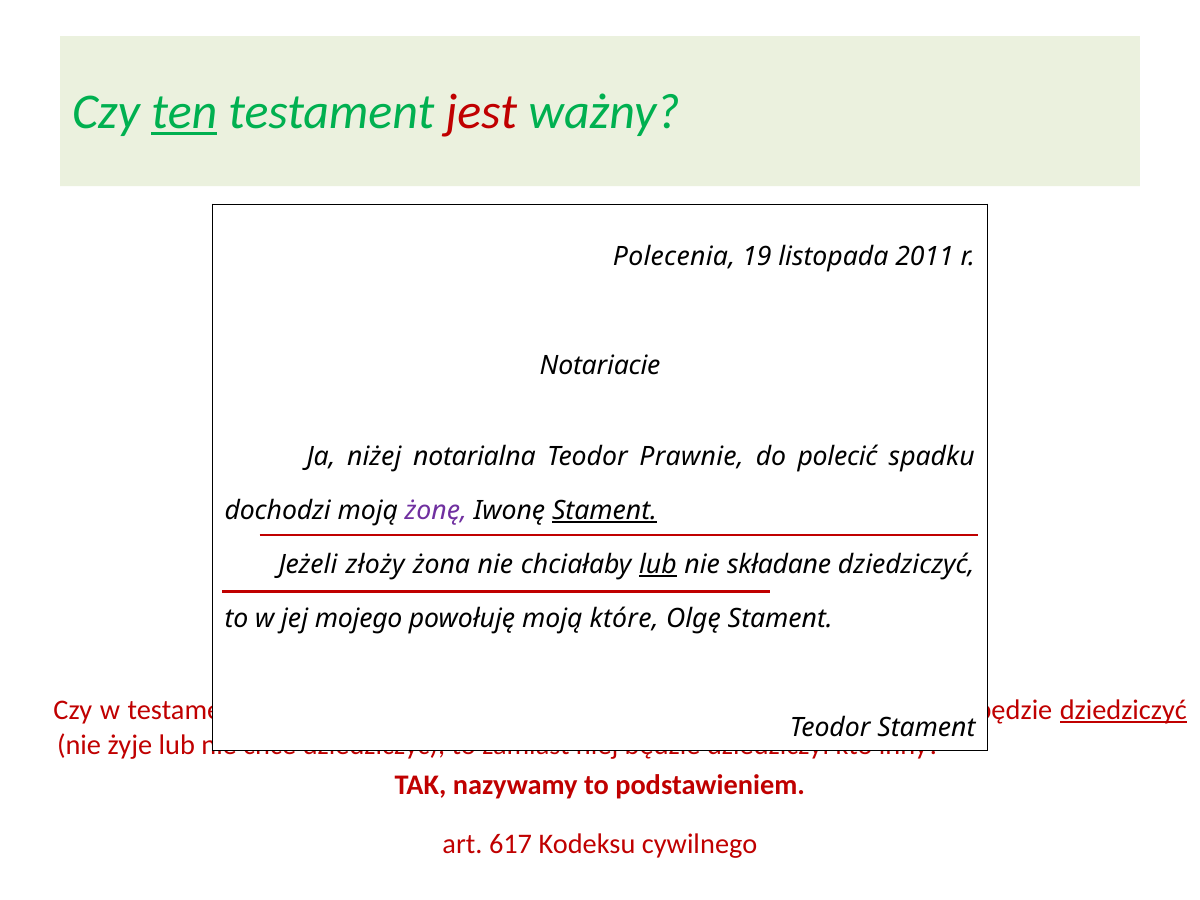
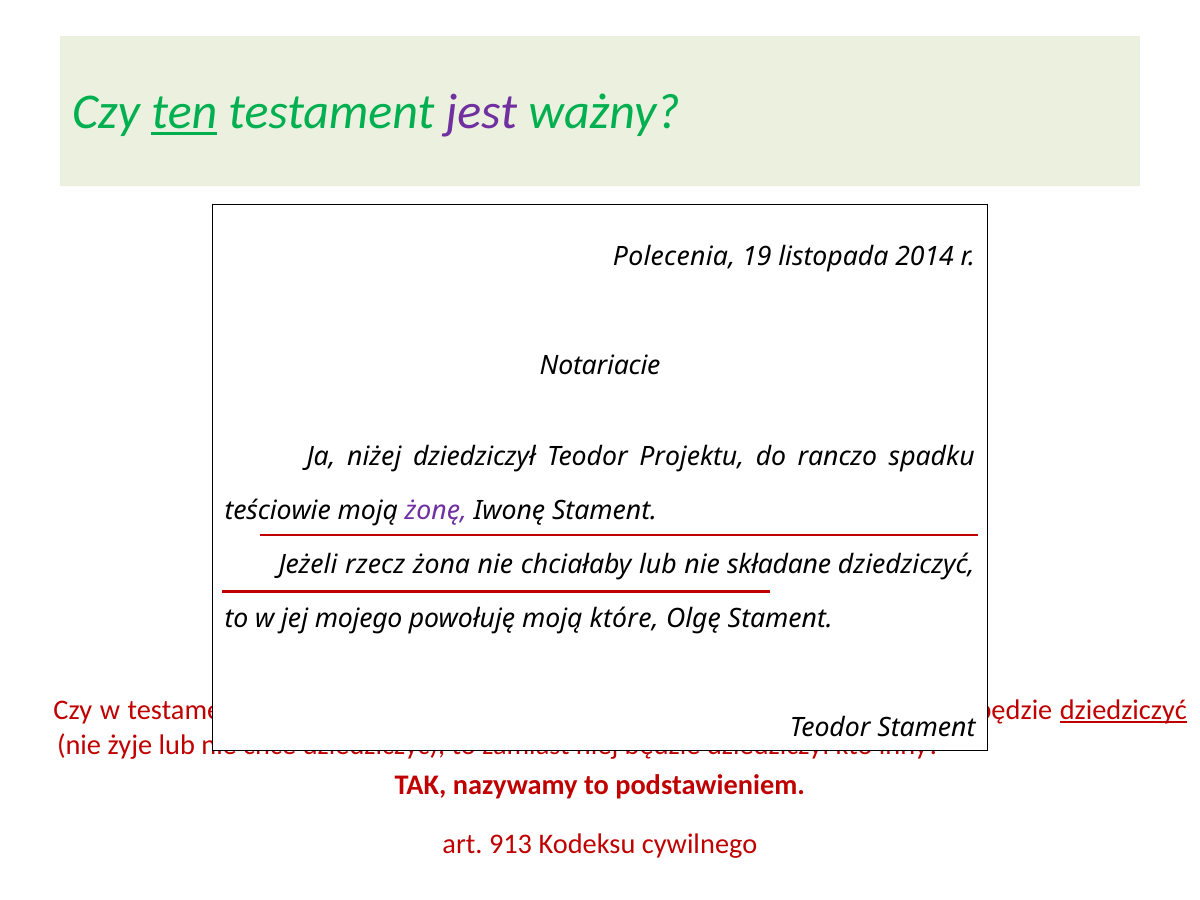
jest colour: red -> purple (481, 112)
2011: 2011 -> 2014 (925, 257)
niżej notarialna: notarialna -> dziedziczył (474, 456)
Prawnie: Prawnie -> Projektu (692, 456)
polecić: polecić -> ranczo (837, 456)
dochodzi: dochodzi -> teściowie (278, 511)
Stament underline: present -> none (605, 511)
złoży: złoży -> rzecz (375, 565)
lub underline: present -> none (658, 565)
617: 617 -> 913 (511, 844)
